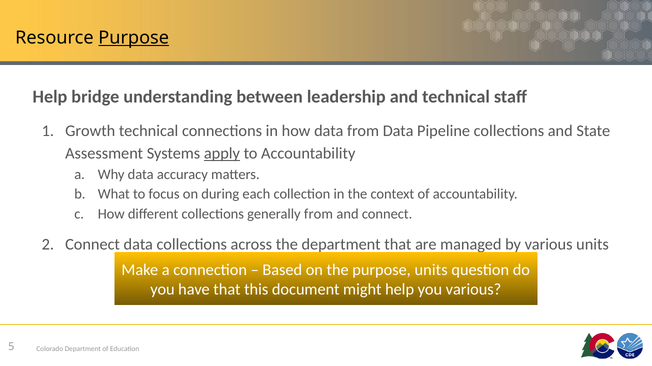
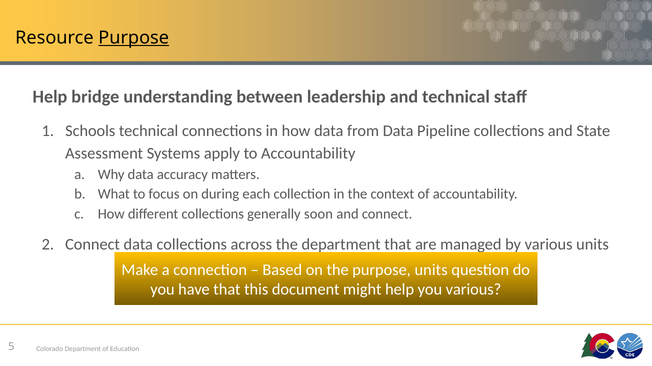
Growth: Growth -> Schools (90, 131)
apply underline: present -> none (222, 154)
generally from: from -> soon (318, 215)
